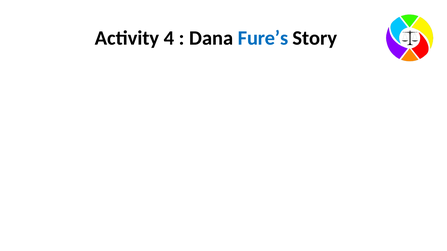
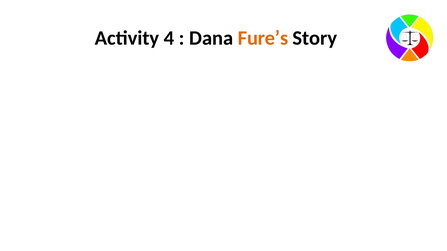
Fure’s colour: blue -> orange (263, 38)
